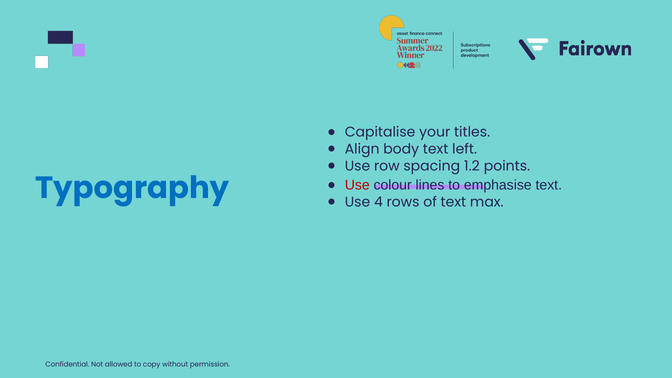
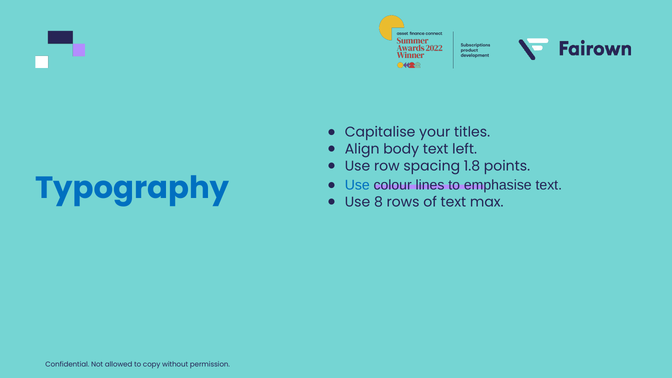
1.2: 1.2 -> 1.8 (472, 166)
Use colour: red -> blue (357, 185)
4: 4 -> 8 (378, 202)
